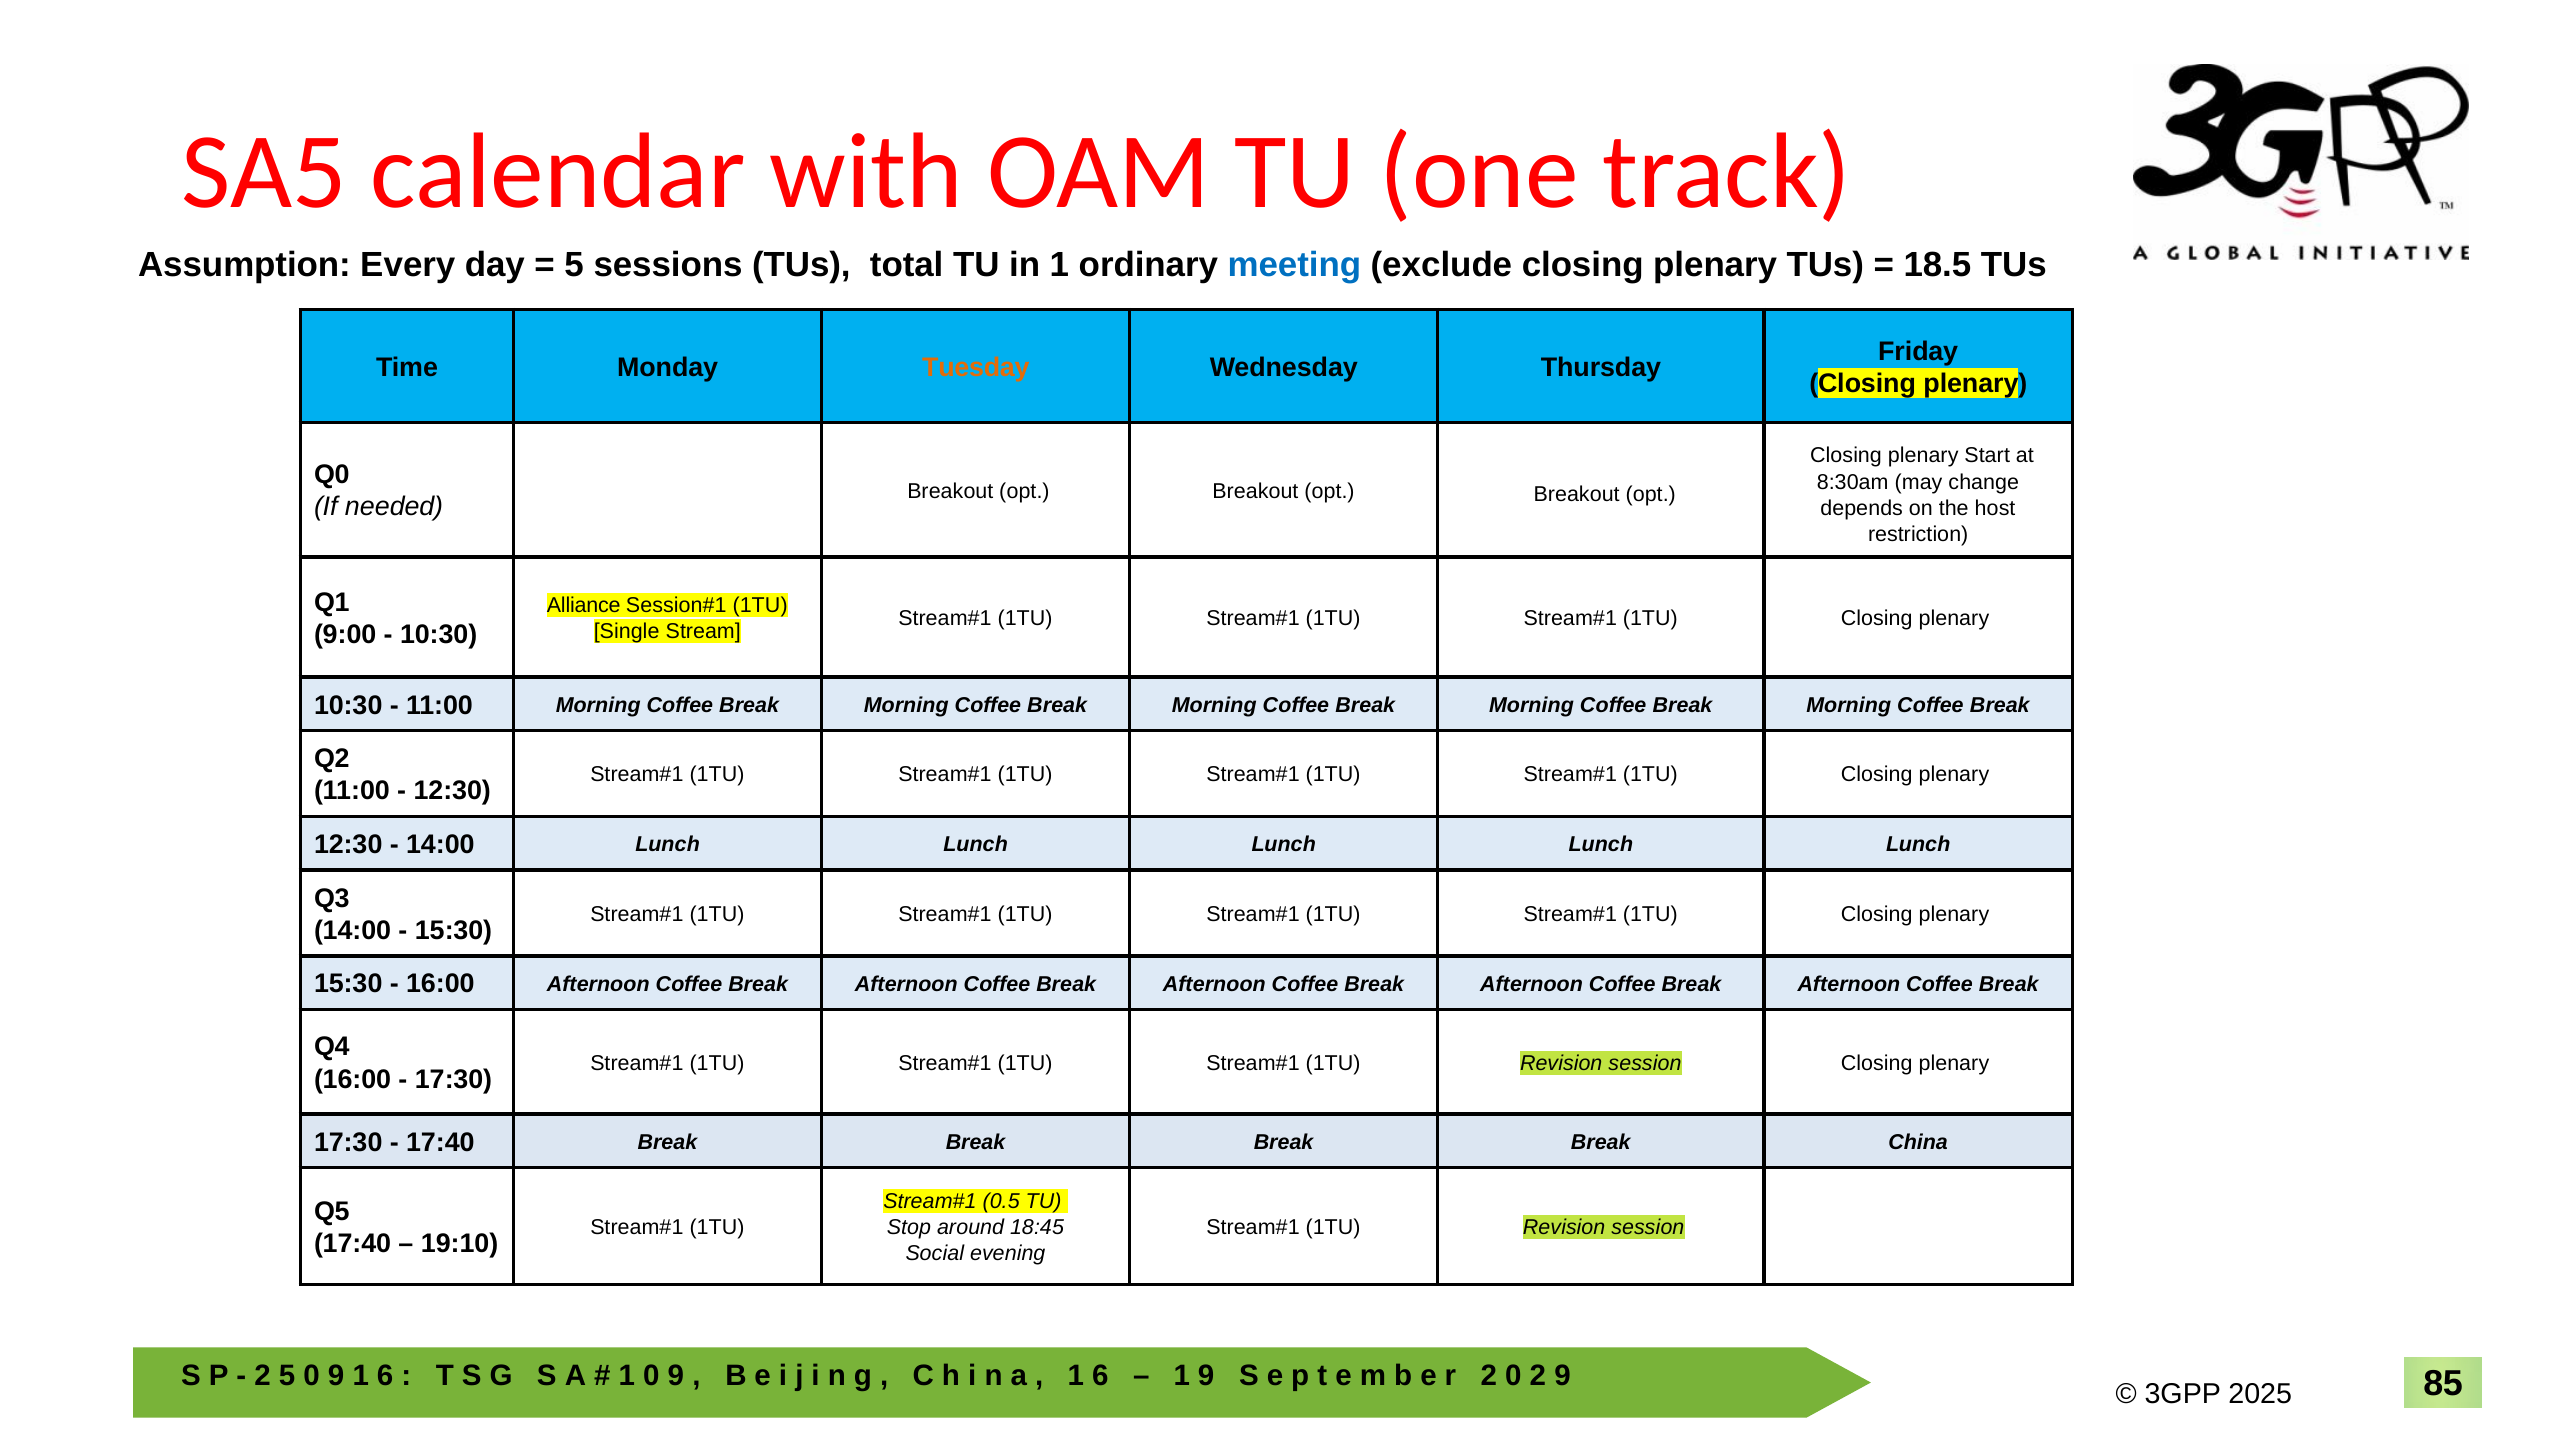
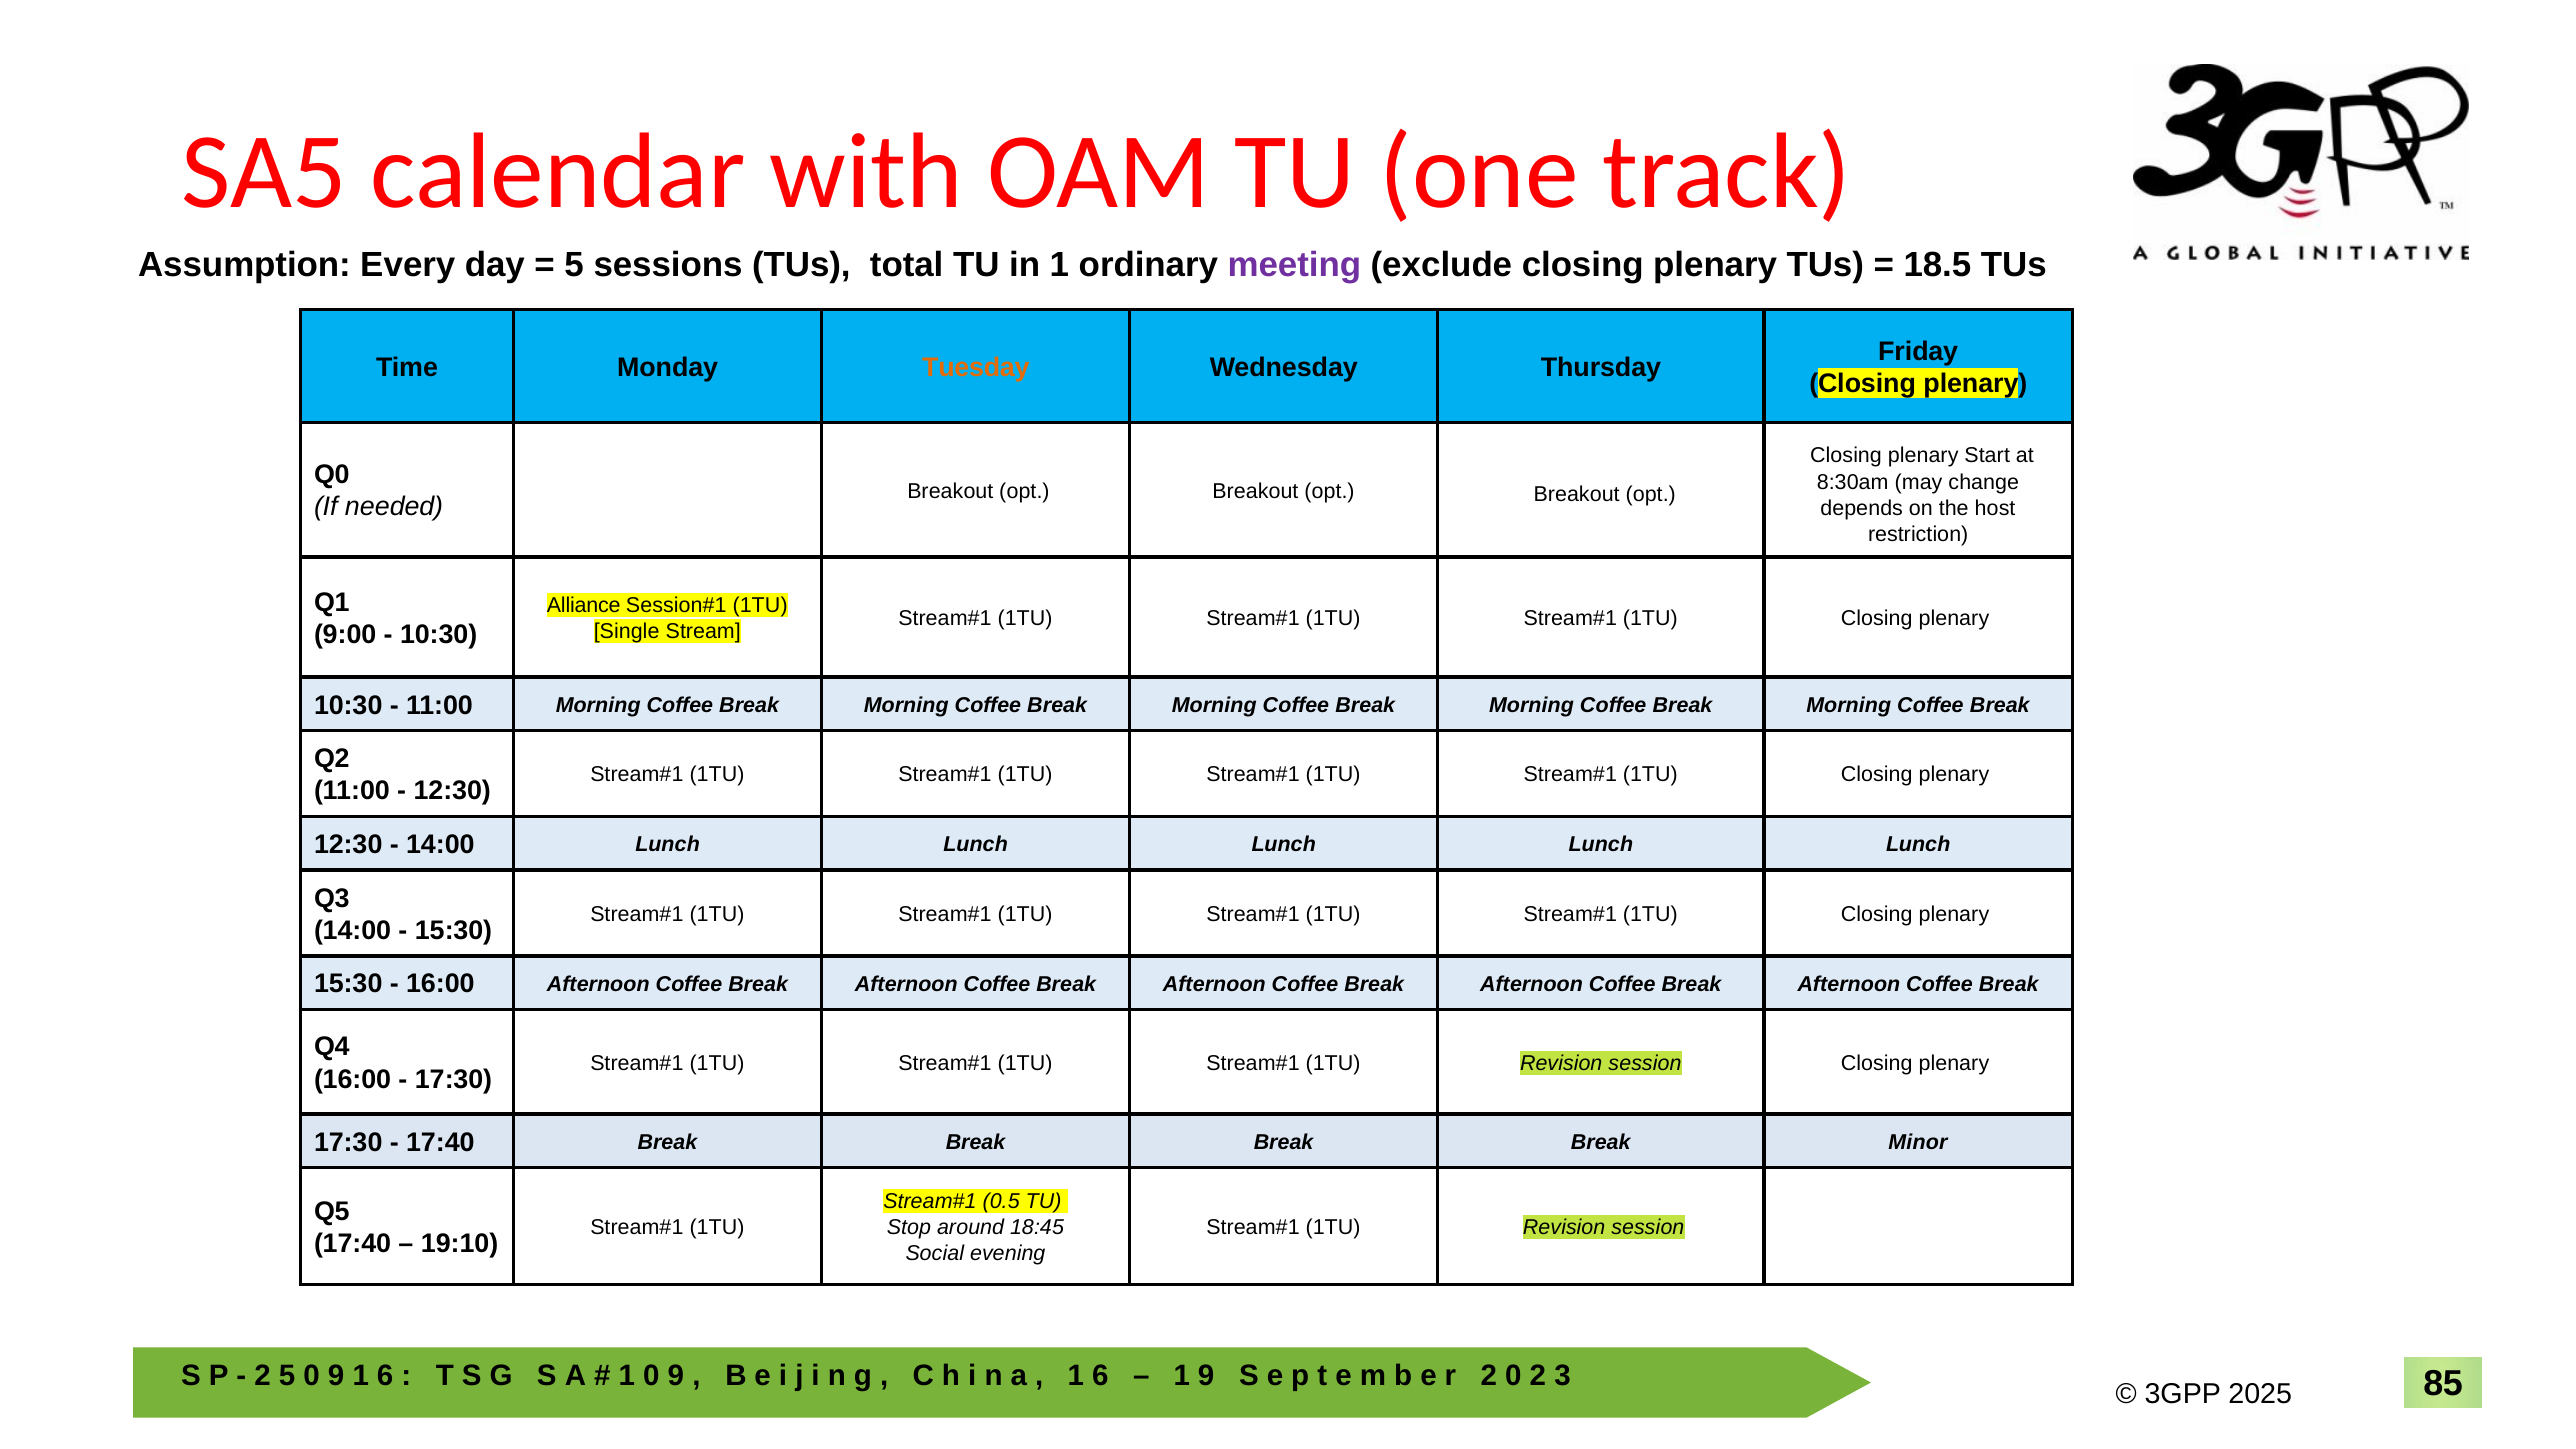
meeting colour: blue -> purple (1294, 265)
China: China -> Minor (1918, 1142)
9: 9 -> 3 (1563, 1376)
